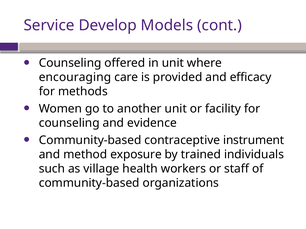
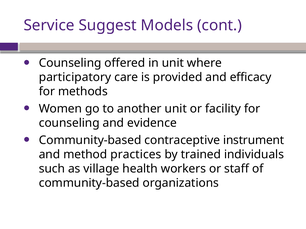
Develop: Develop -> Suggest (108, 25)
encouraging: encouraging -> participatory (75, 77)
exposure: exposure -> practices (136, 155)
